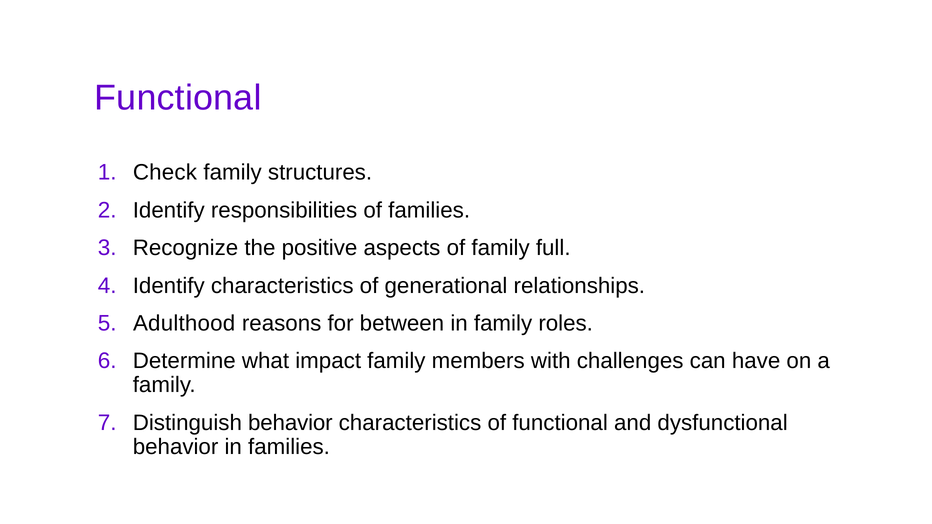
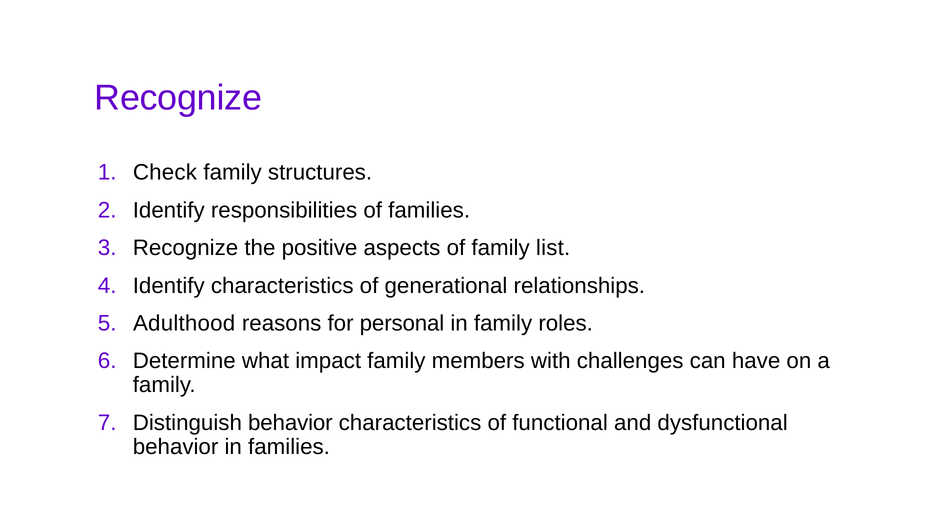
Functional: Functional -> Recognize (178, 98)
full: full -> list (553, 248)
between: between -> personal (402, 324)
